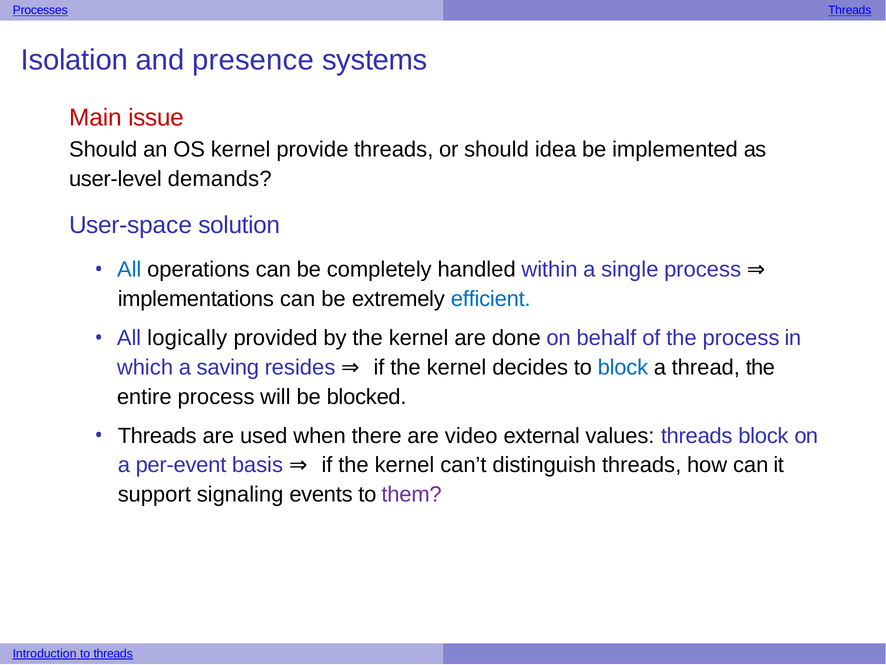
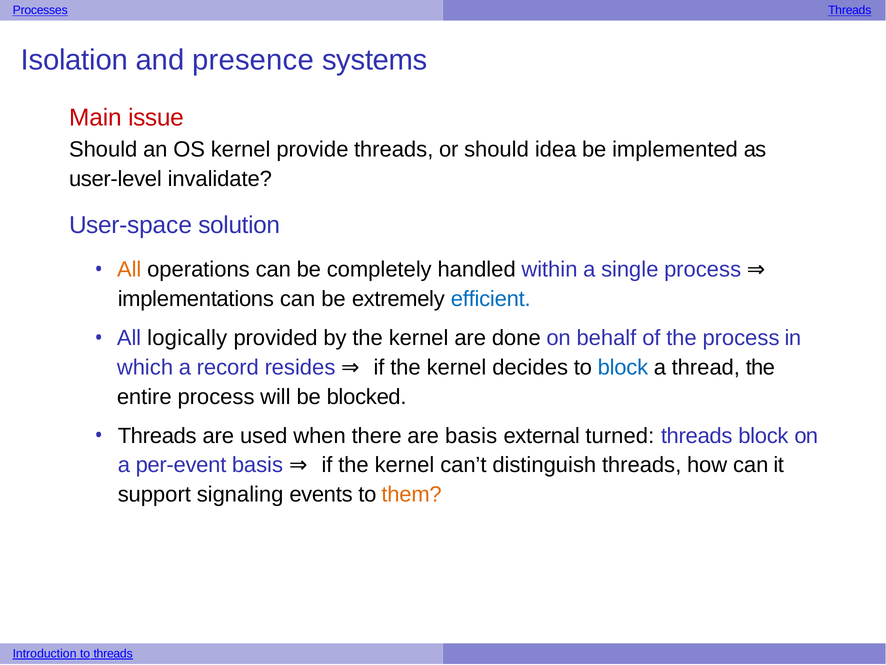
demands: demands -> invalidate (220, 179)
All colour: blue -> orange (129, 270)
saving: saving -> record (228, 368)
are video: video -> basis (471, 436)
values: values -> turned (620, 436)
them colour: purple -> orange (412, 495)
